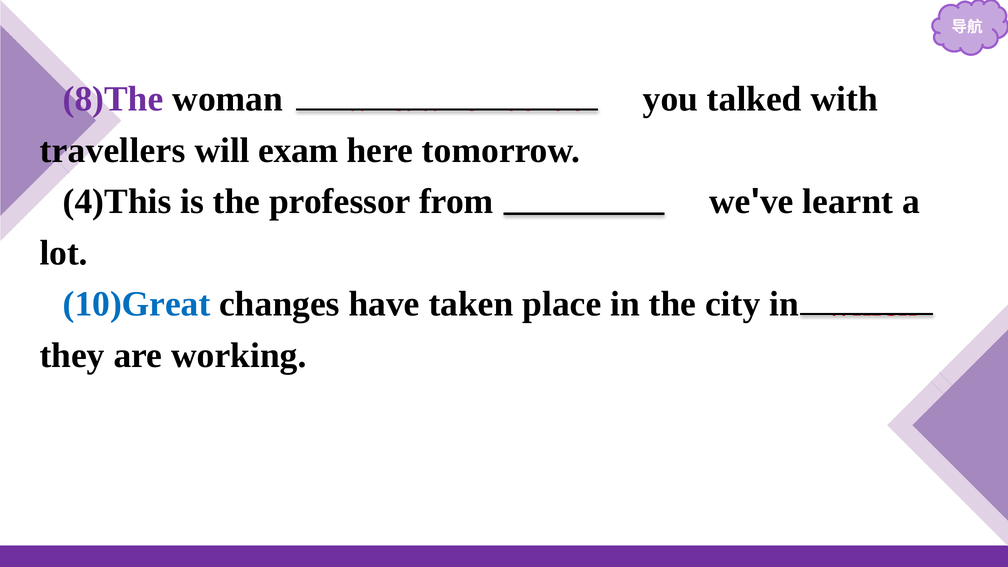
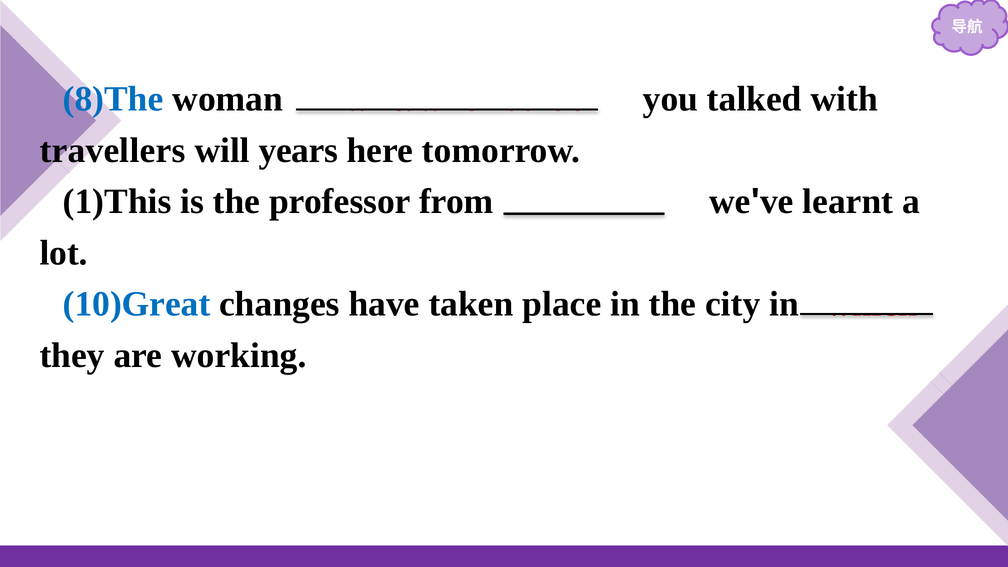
8)The colour: purple -> blue (113, 99)
exam: exam -> years (298, 150)
4)This: 4)This -> 1)This (117, 202)
